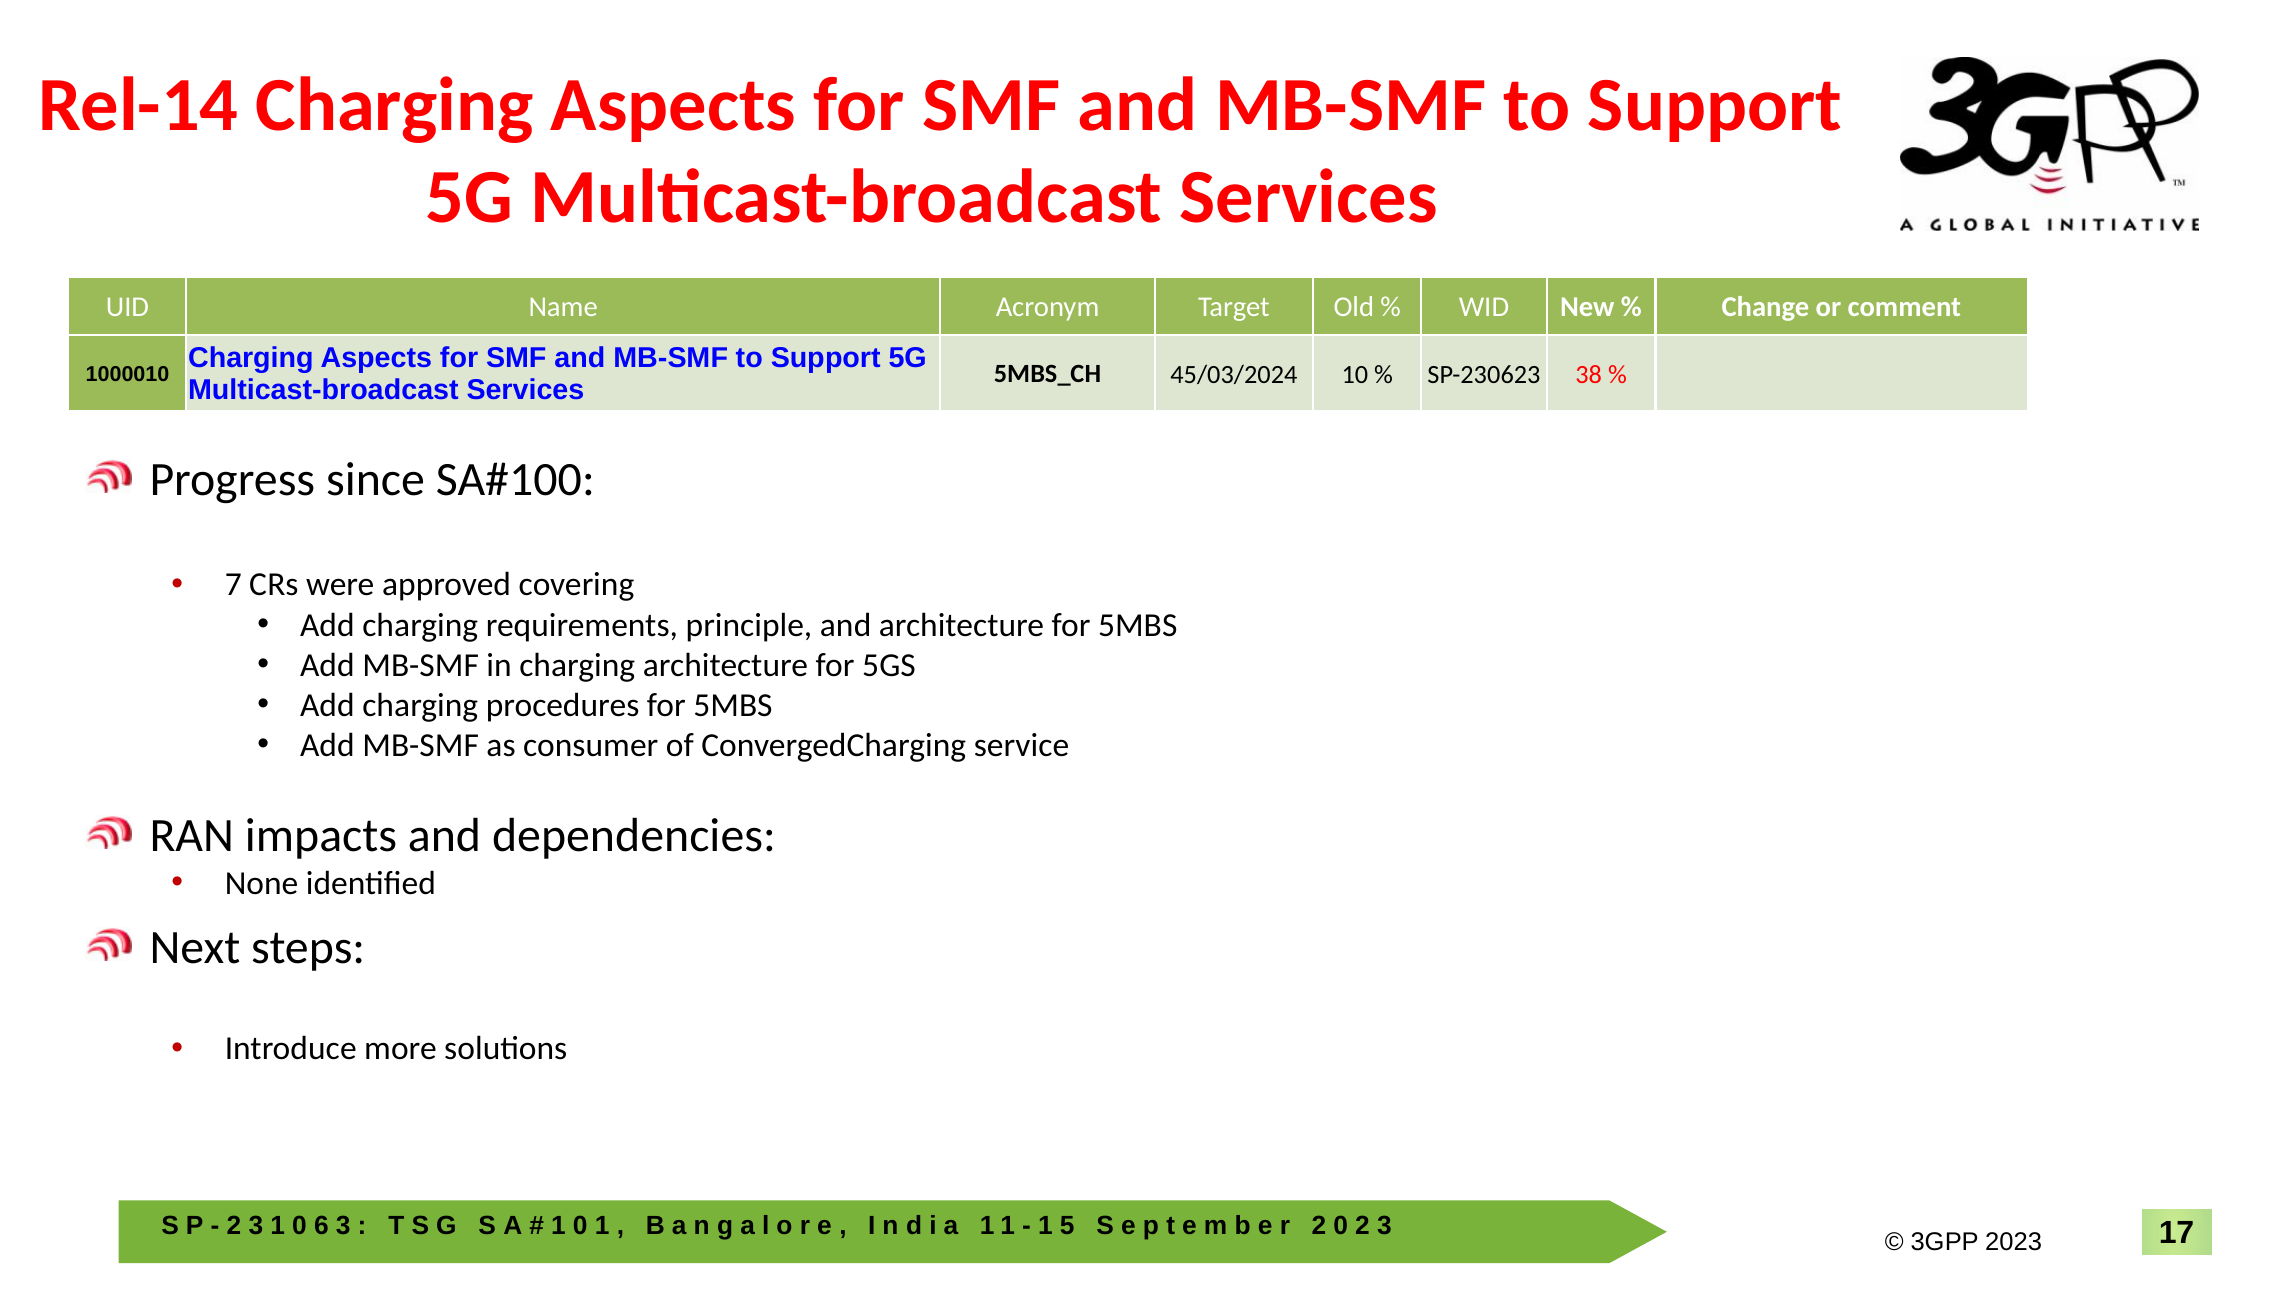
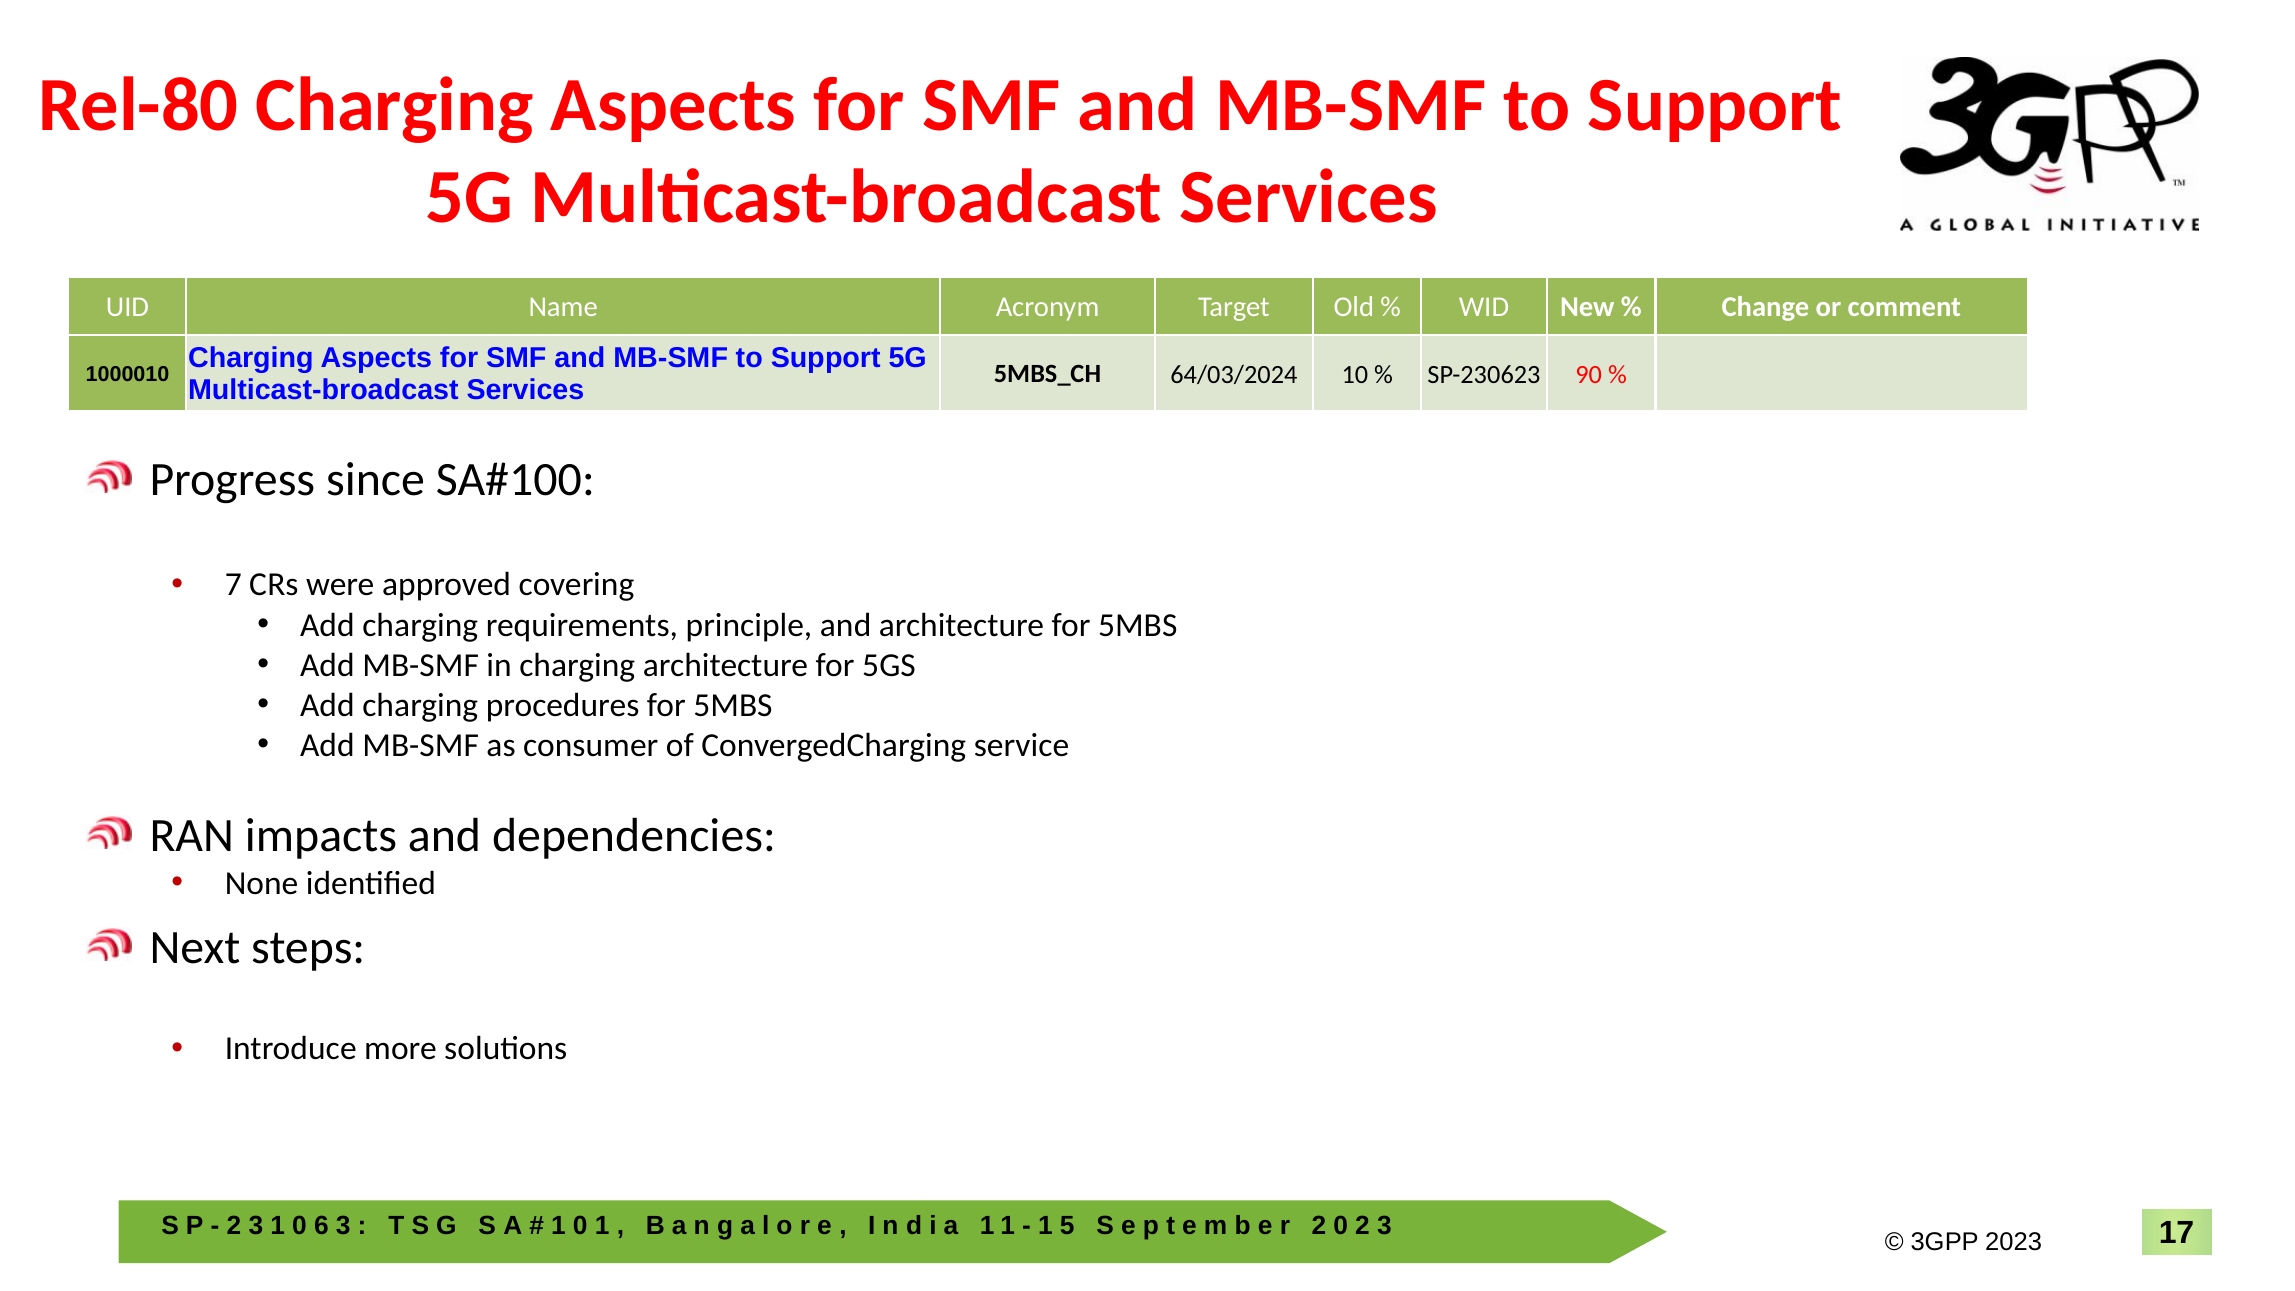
Rel-14: Rel-14 -> Rel-80 (138, 106)
45/03/2024: 45/03/2024 -> 64/03/2024 (1234, 375)
38: 38 -> 90 (1589, 375)
